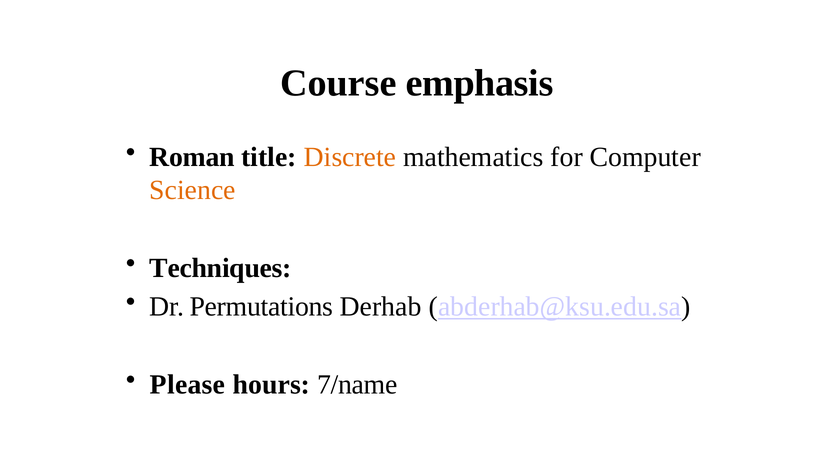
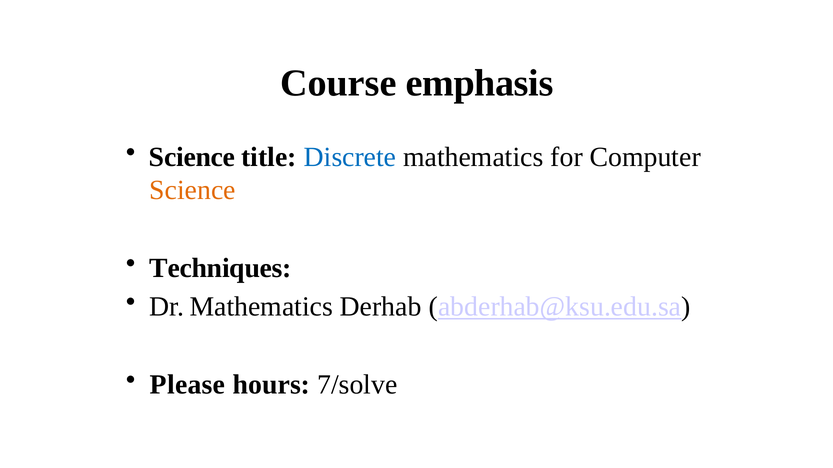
Roman: Roman -> Science (192, 157)
Discrete colour: orange -> blue (350, 157)
Dr Permutations: Permutations -> Mathematics (261, 307)
7/name: 7/name -> 7/solve (357, 385)
